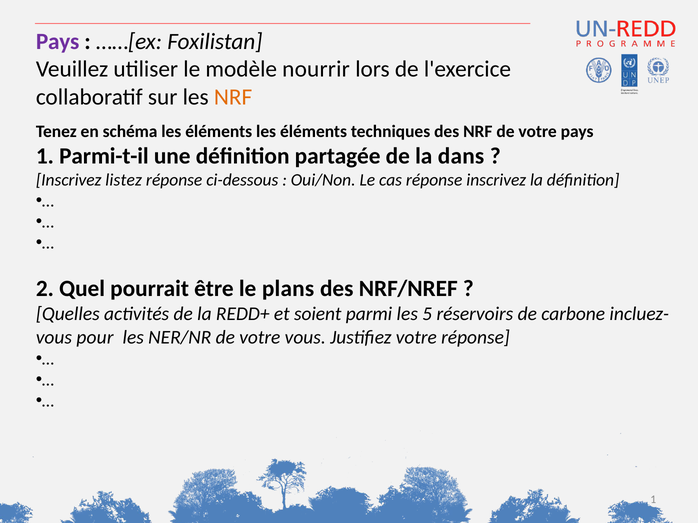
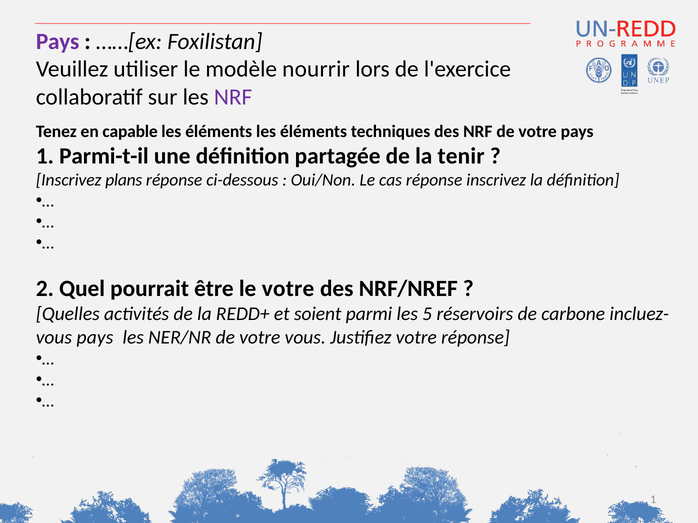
NRF colour: orange -> purple (233, 97)
schéma: schéma -> capable (130, 131)
dans: dans -> tenir (461, 156)
listez: listez -> plans (124, 180)
le plans: plans -> votre (288, 289)
pour: pour -> pays (95, 337)
